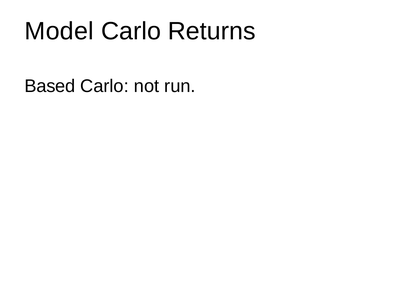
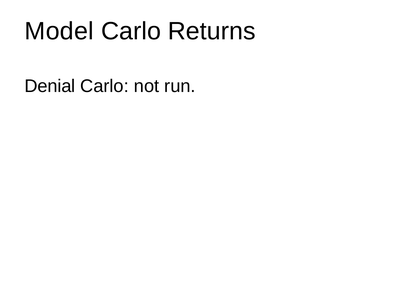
Based: Based -> Denial (50, 86)
